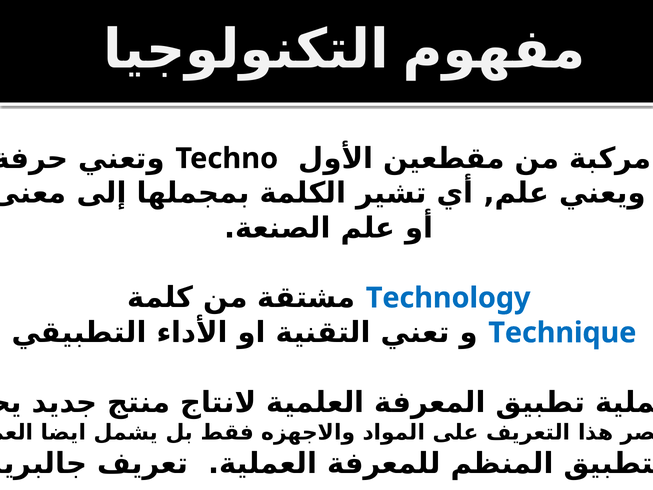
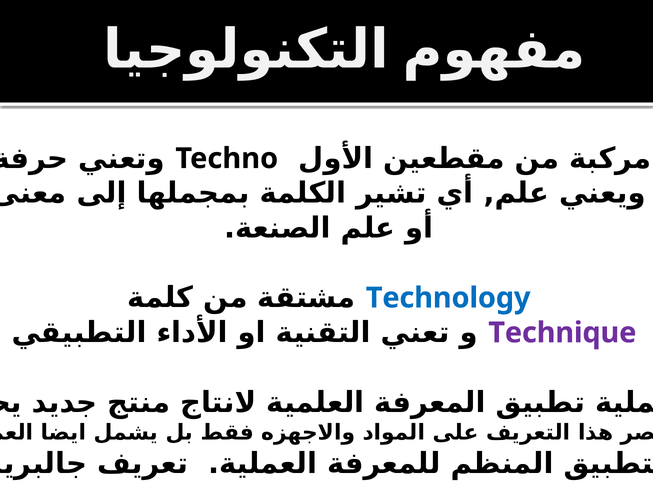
Technique colour: blue -> purple (562, 333)
